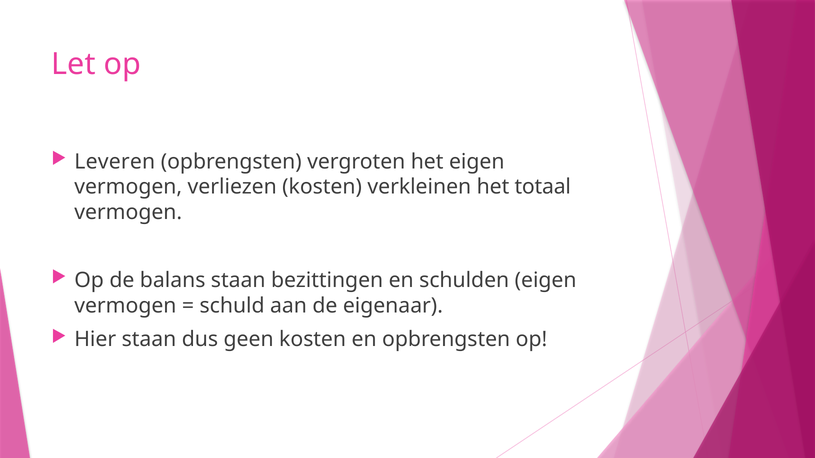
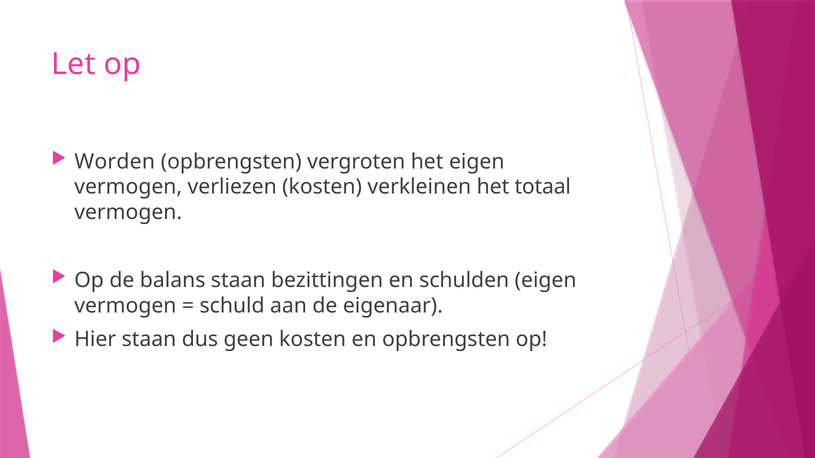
Leveren: Leveren -> Worden (115, 162)
